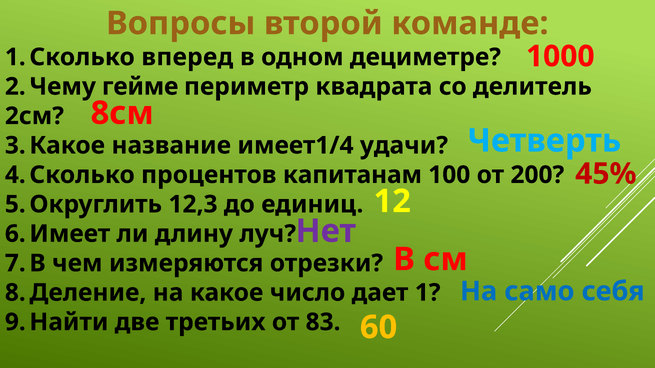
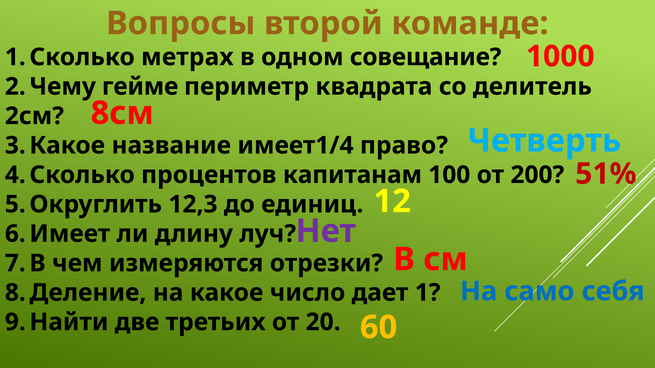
вперед: вперед -> метрах (187, 57)
дециметре: дециметре -> совещание (426, 57)
удачи: удачи -> право (404, 146)
45%: 45% -> 51% (606, 174)
83: 83 -> 20 (323, 322)
